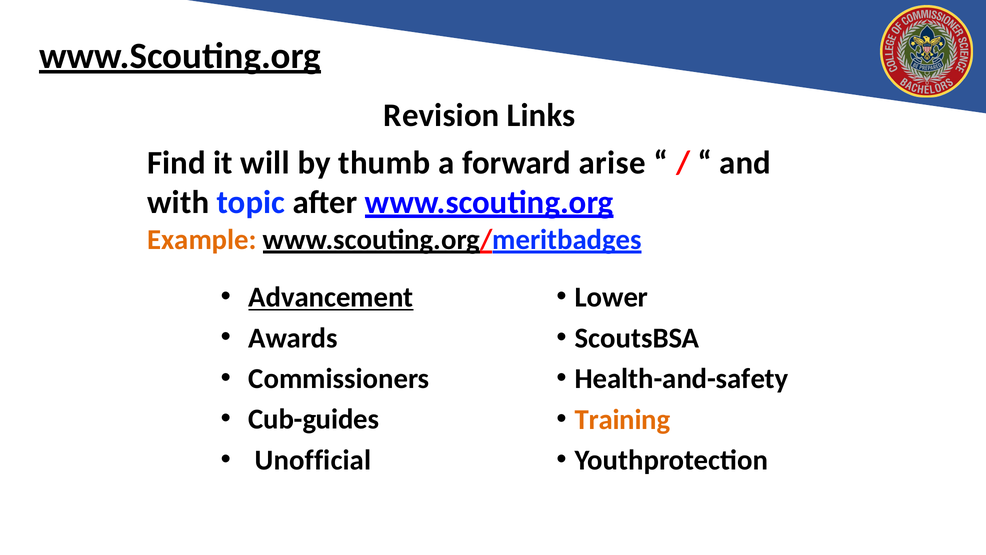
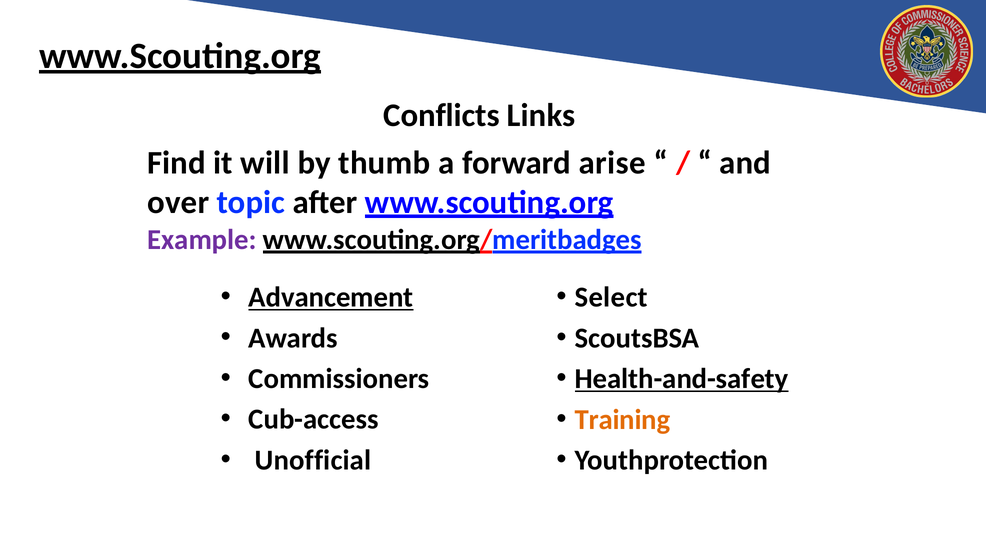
Revision: Revision -> Conflicts (442, 115)
with: with -> over (178, 202)
Example colour: orange -> purple (202, 239)
Lower: Lower -> Select (611, 297)
Health-and-safety underline: none -> present (682, 379)
Cub-guides: Cub-guides -> Cub-access (314, 419)
